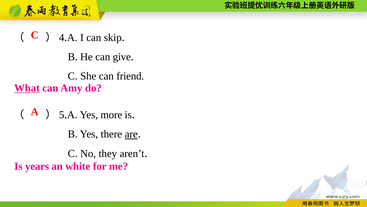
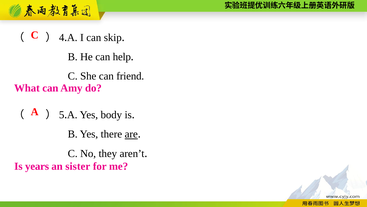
give: give -> help (122, 57)
What underline: present -> none (27, 88)
more: more -> body (111, 115)
white: white -> sister (78, 166)
